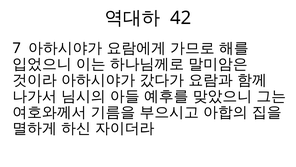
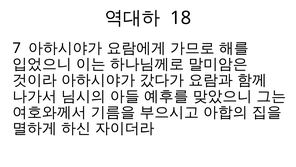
42: 42 -> 18 (181, 18)
